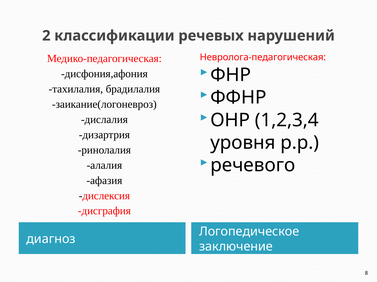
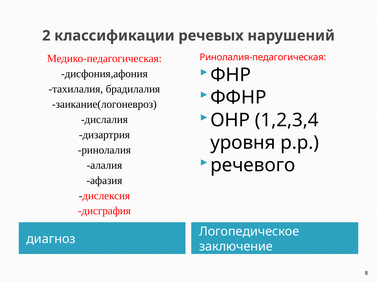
Невролога-педагогическая: Невролога-педагогическая -> Ринолалия-педагогическая (263, 58)
